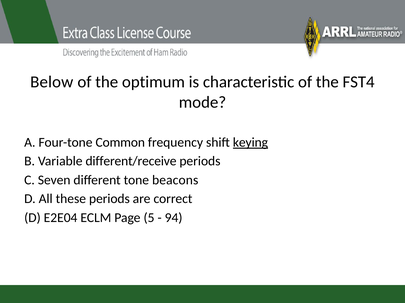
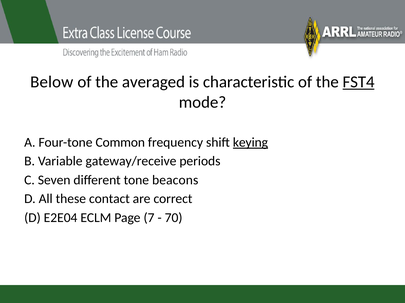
optimum: optimum -> averaged (153, 82)
FST4 underline: none -> present (359, 82)
different/receive: different/receive -> gateway/receive (131, 162)
these periods: periods -> contact (109, 199)
5: 5 -> 7 (149, 218)
94: 94 -> 70 (174, 218)
